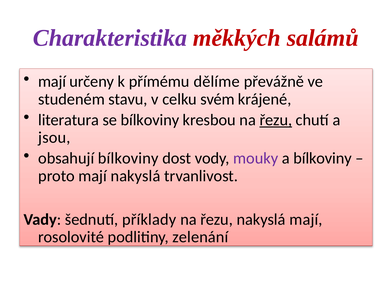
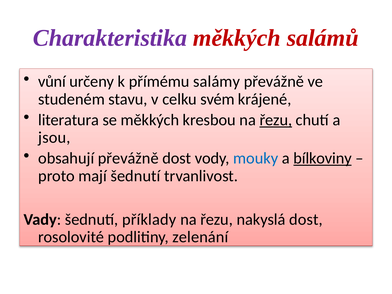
mají: mají -> vůní (52, 82)
dělíme: dělíme -> salámy (217, 82)
se bílkoviny: bílkoviny -> měkkých (150, 120)
obsahují bílkoviny: bílkoviny -> převážně (128, 158)
mouky colour: purple -> blue (256, 158)
bílkoviny underline: none -> present (323, 158)
mají nakyslá: nakyslá -> šednutí (136, 176)
nakyslá mají: mají -> dost (306, 219)
